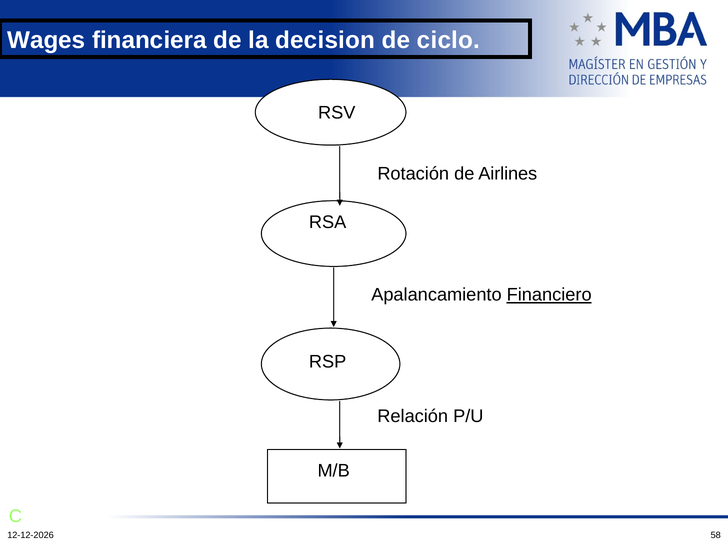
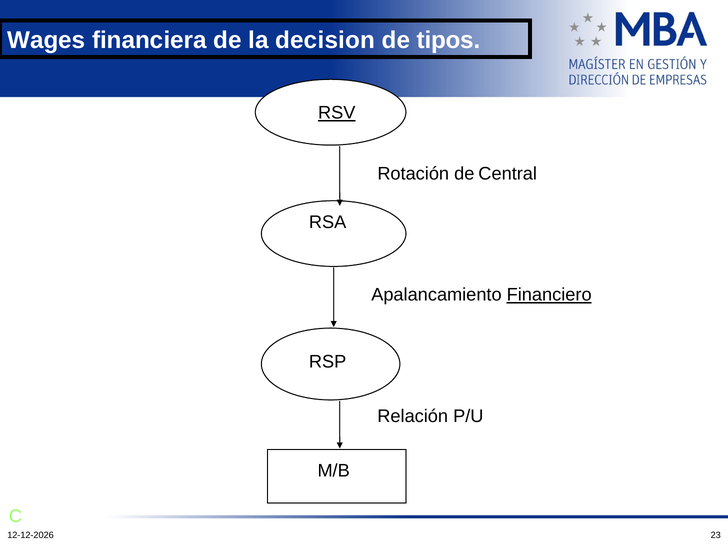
ciclo: ciclo -> tipos (449, 40)
RSV underline: none -> present (337, 113)
Airlines: Airlines -> Central (508, 174)
58: 58 -> 23 (716, 535)
